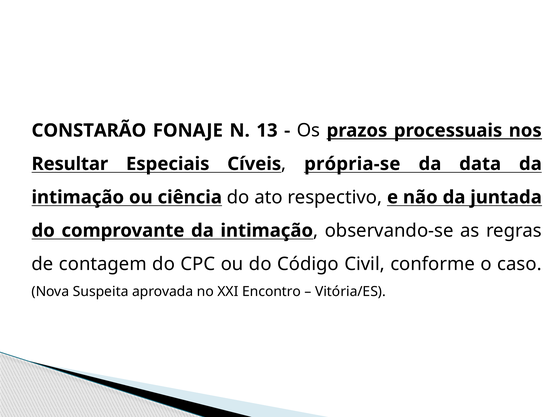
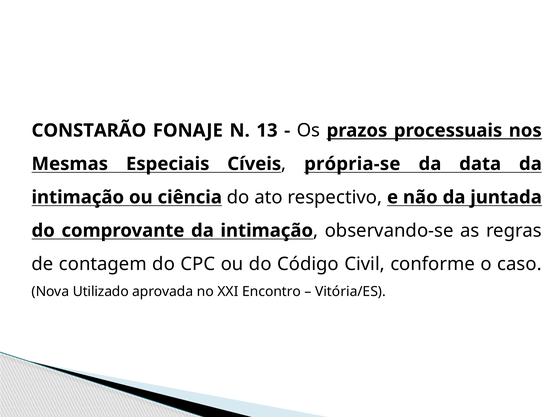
Resultar: Resultar -> Mesmas (70, 164)
Suspeita: Suspeita -> Utilizado (101, 291)
